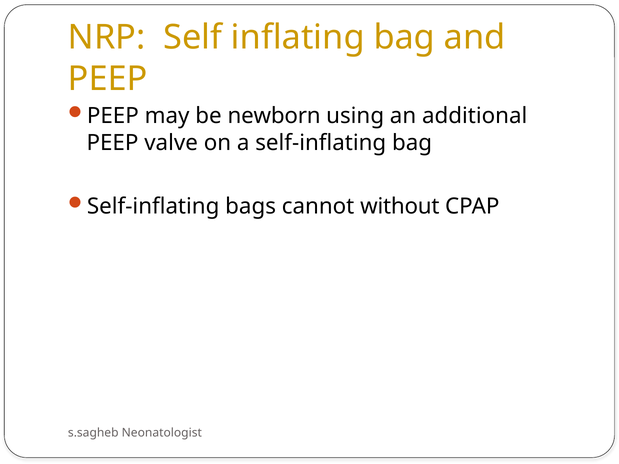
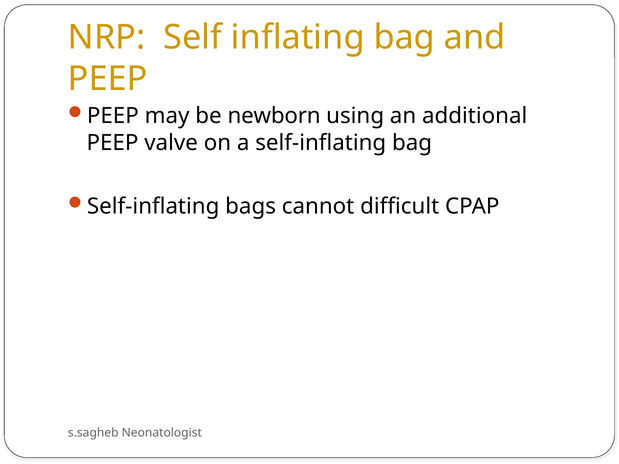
without: without -> difficult (400, 206)
